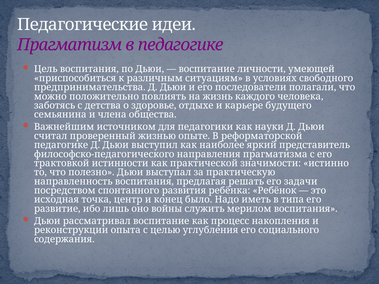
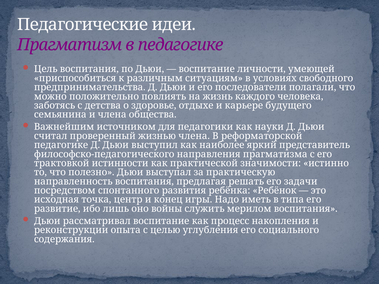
жизнью опыте: опыте -> члена (194, 136)
было: было -> игры (199, 200)
